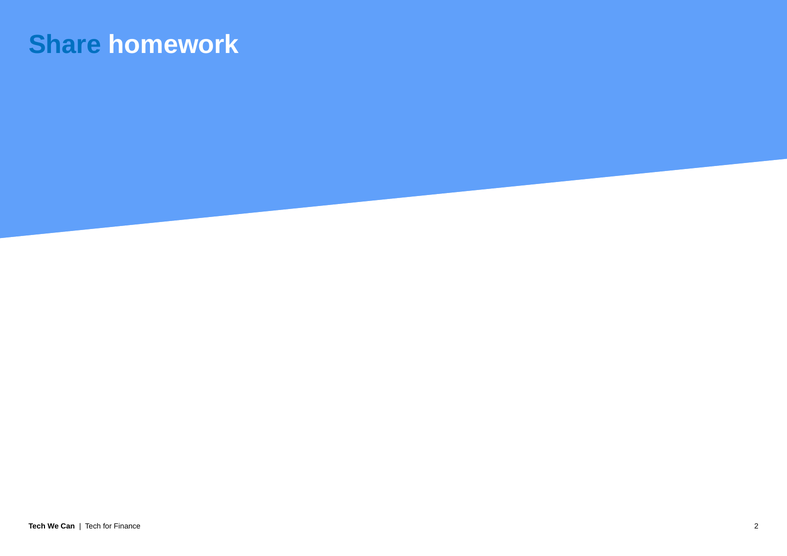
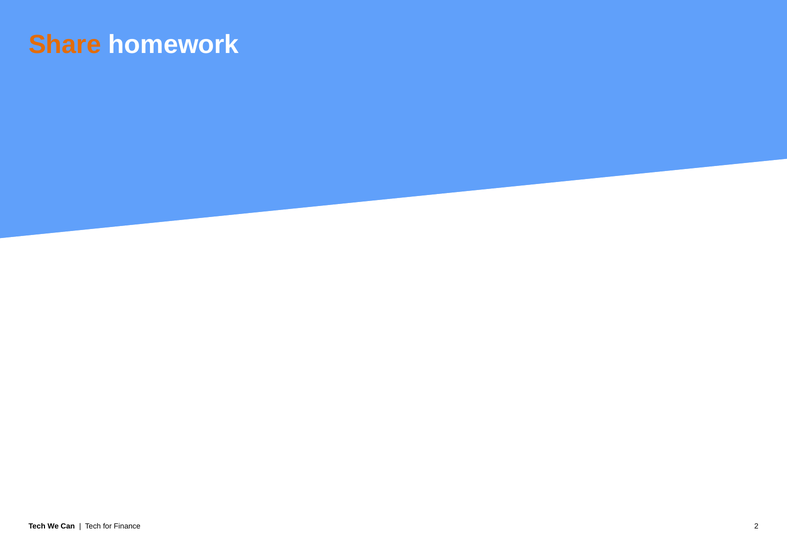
Share colour: blue -> orange (65, 44)
